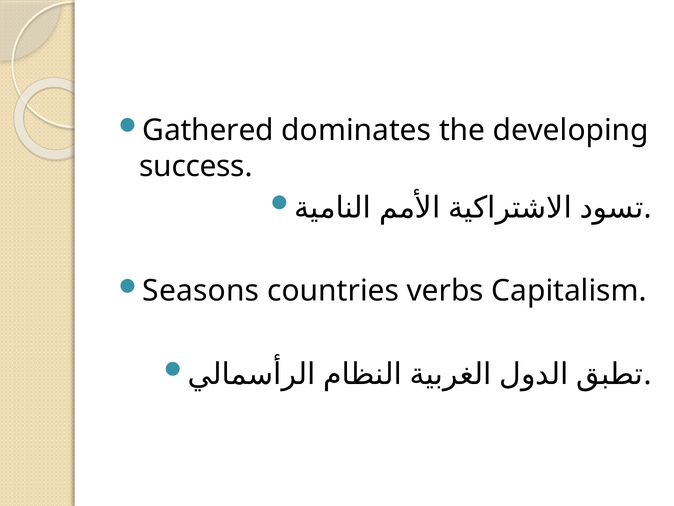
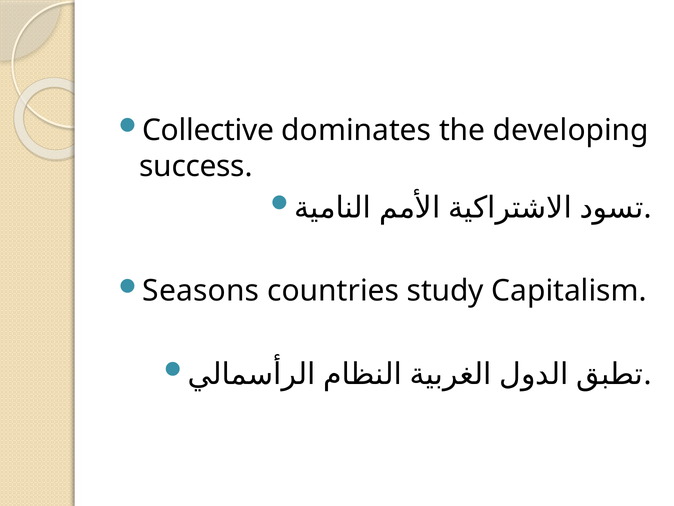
Gathered: Gathered -> Collective (208, 130)
verbs: verbs -> study (445, 291)
